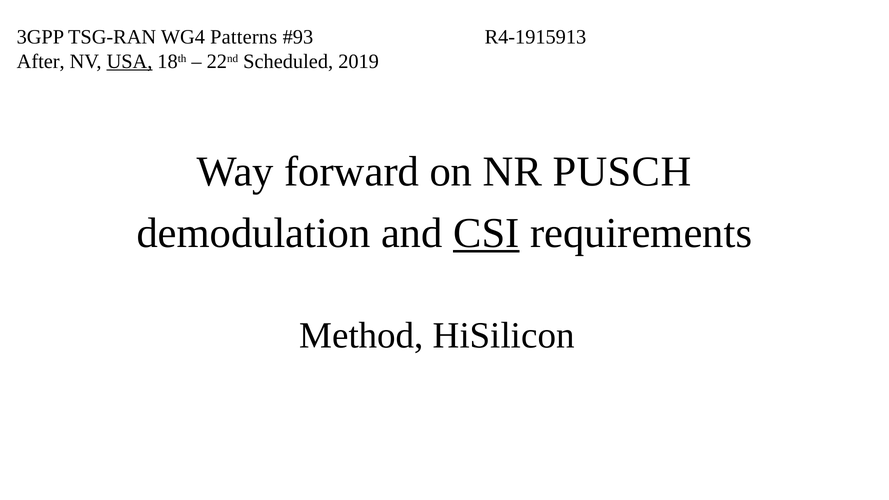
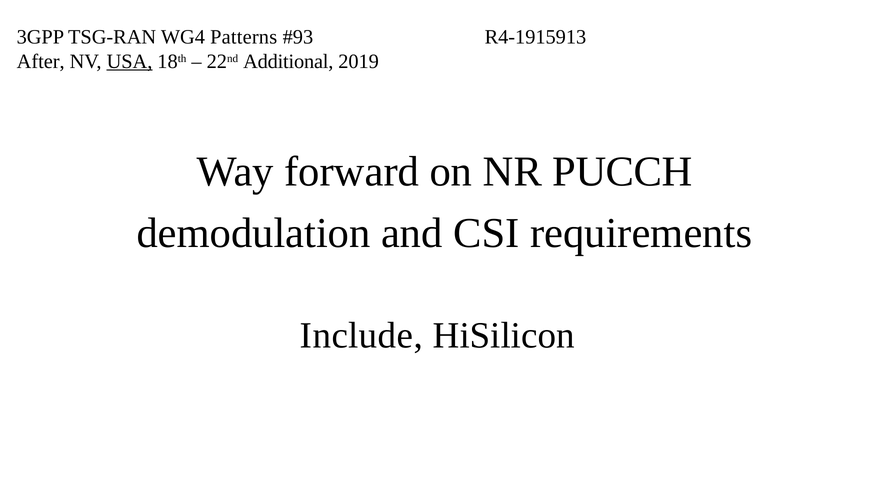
Scheduled: Scheduled -> Additional (288, 61)
PUSCH: PUSCH -> PUCCH (622, 172)
CSI underline: present -> none (486, 233)
Method: Method -> Include (361, 336)
